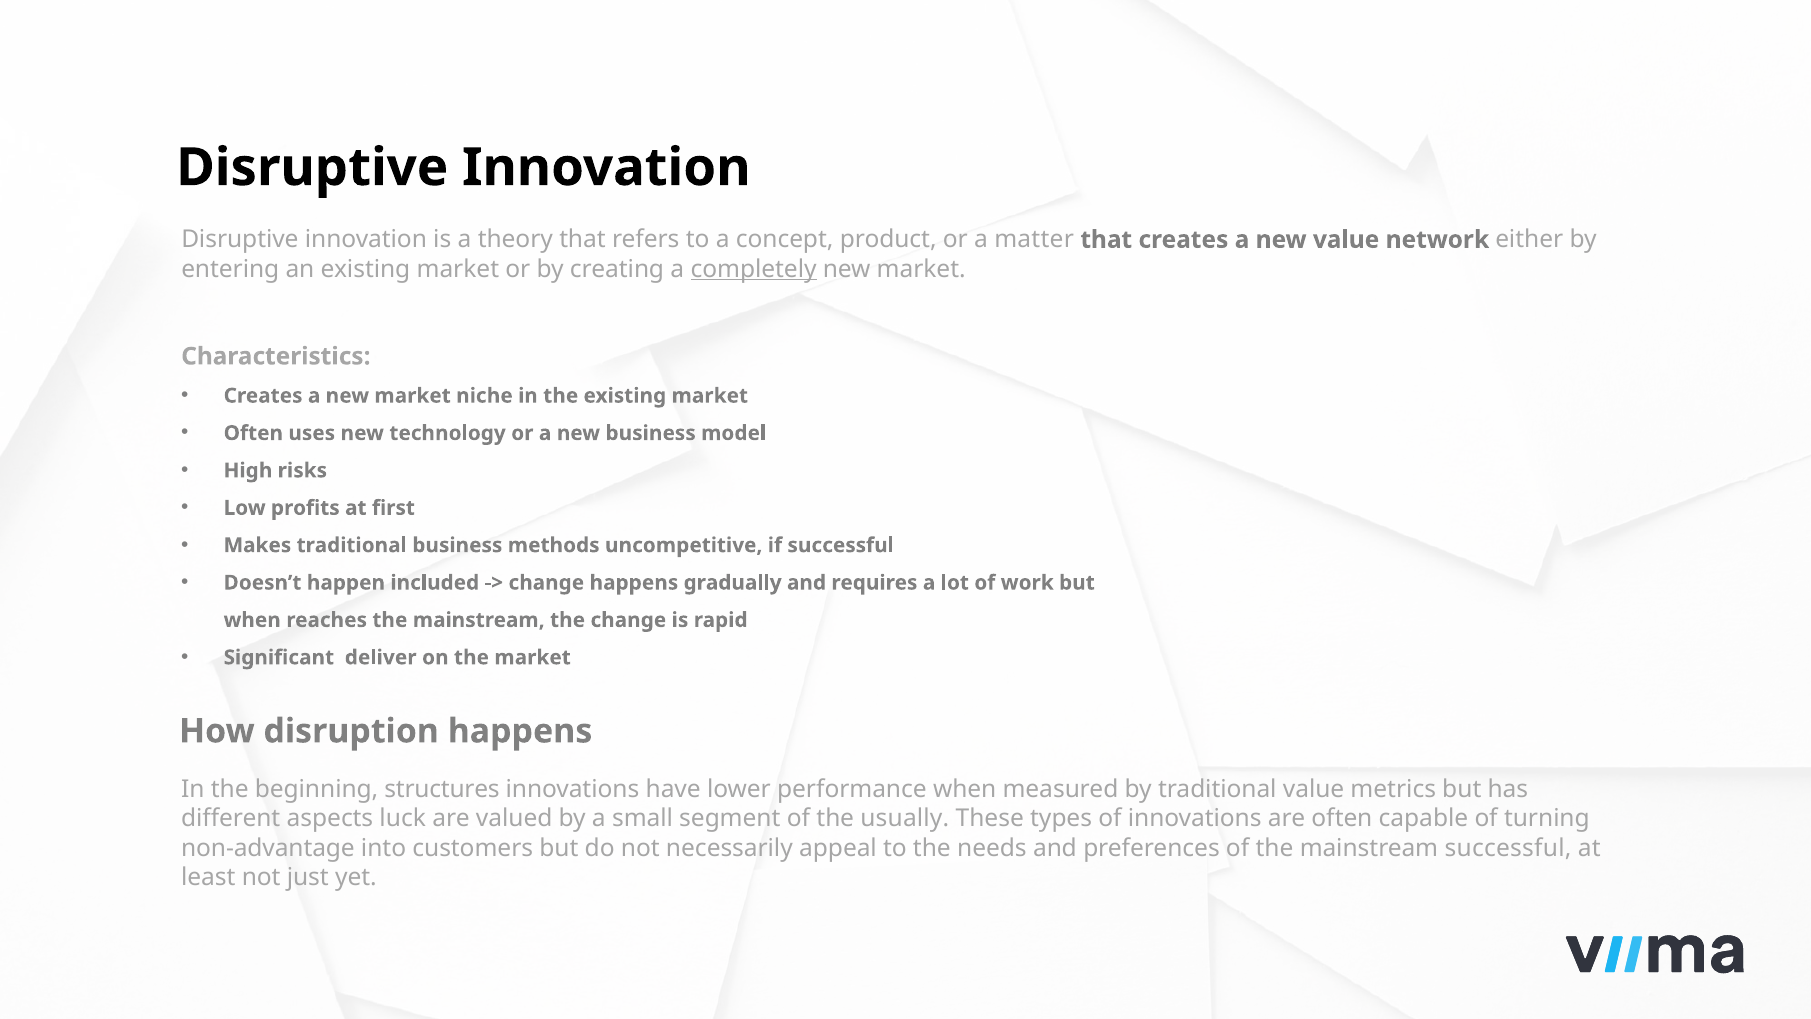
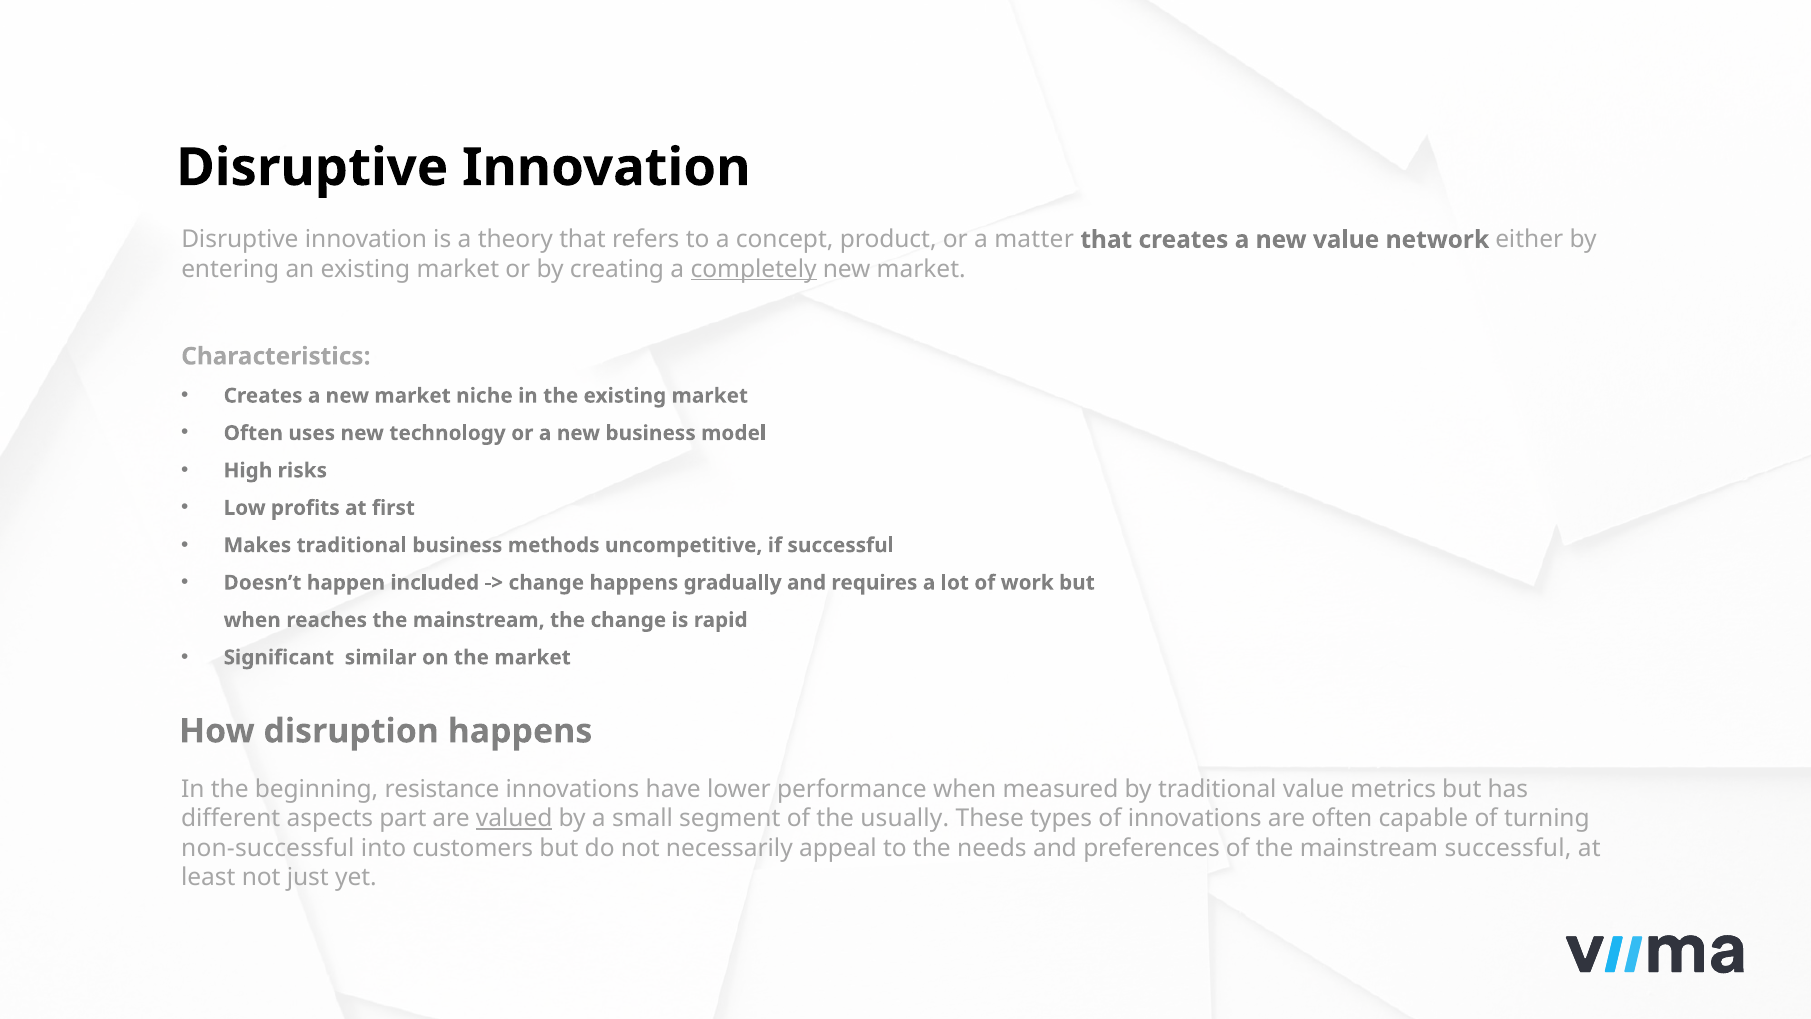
deliver: deliver -> similar (381, 657)
structures: structures -> resistance (442, 789)
luck: luck -> part (403, 818)
valued underline: none -> present (514, 818)
non-advantage: non-advantage -> non-successful (268, 848)
